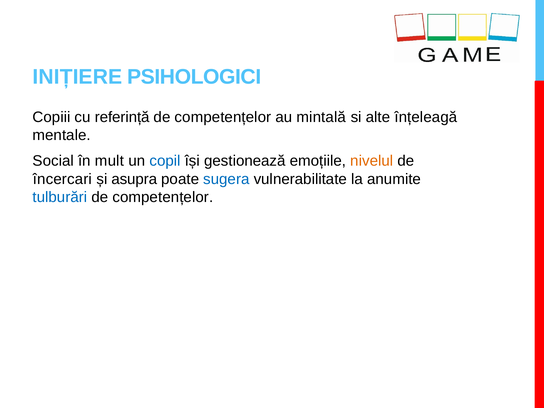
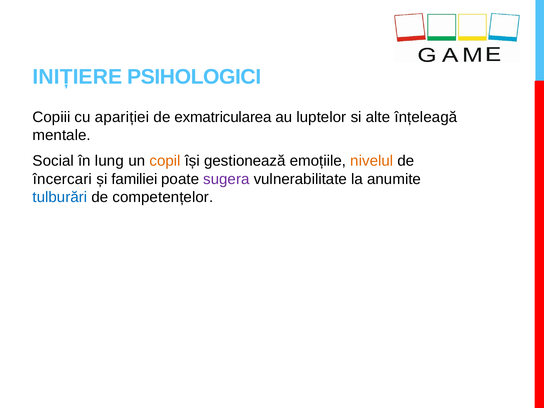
referință: referință -> apariției (122, 117)
competențelor: competențelor -> exmatricularea (223, 117)
mintală: mintală -> luptelor (321, 117)
mult: mult -> lung (109, 161)
copil colour: blue -> orange (165, 161)
asupra: asupra -> familiei (134, 179)
sugera colour: blue -> purple (226, 179)
